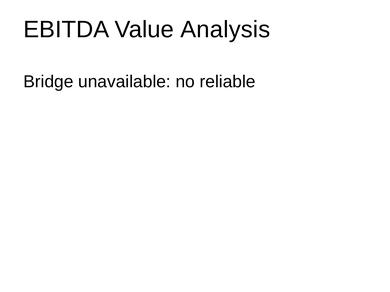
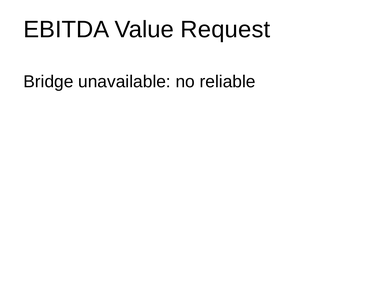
Analysis: Analysis -> Request (225, 30)
